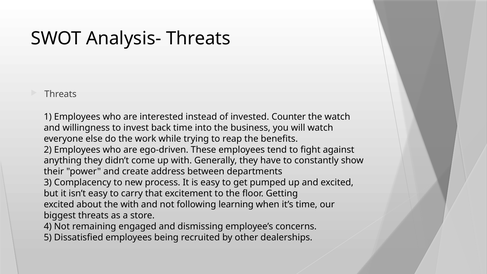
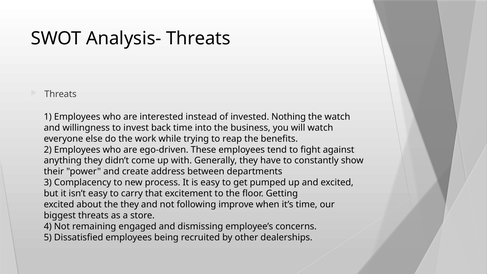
Counter: Counter -> Nothing (289, 117)
the with: with -> they (130, 204)
learning: learning -> improve (236, 204)
